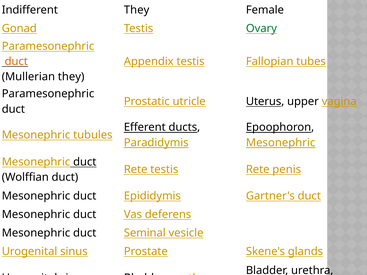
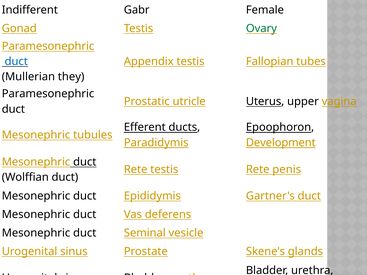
Indifferent They: They -> Gabr (137, 10)
duct colour: orange -> blue (16, 61)
Mesonephric: Mesonephric -> Development (281, 143)
